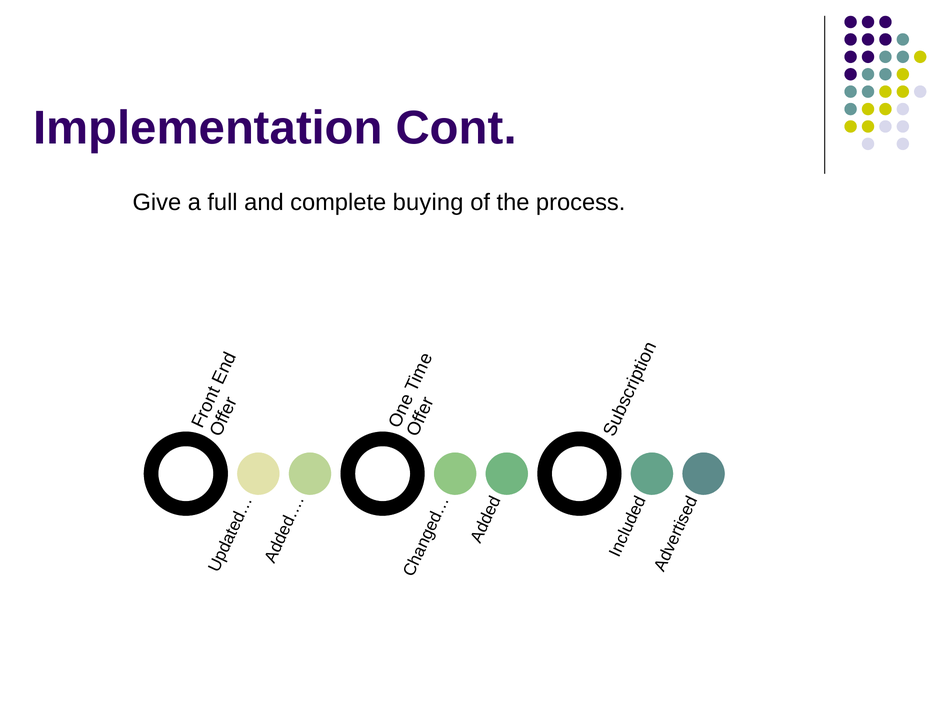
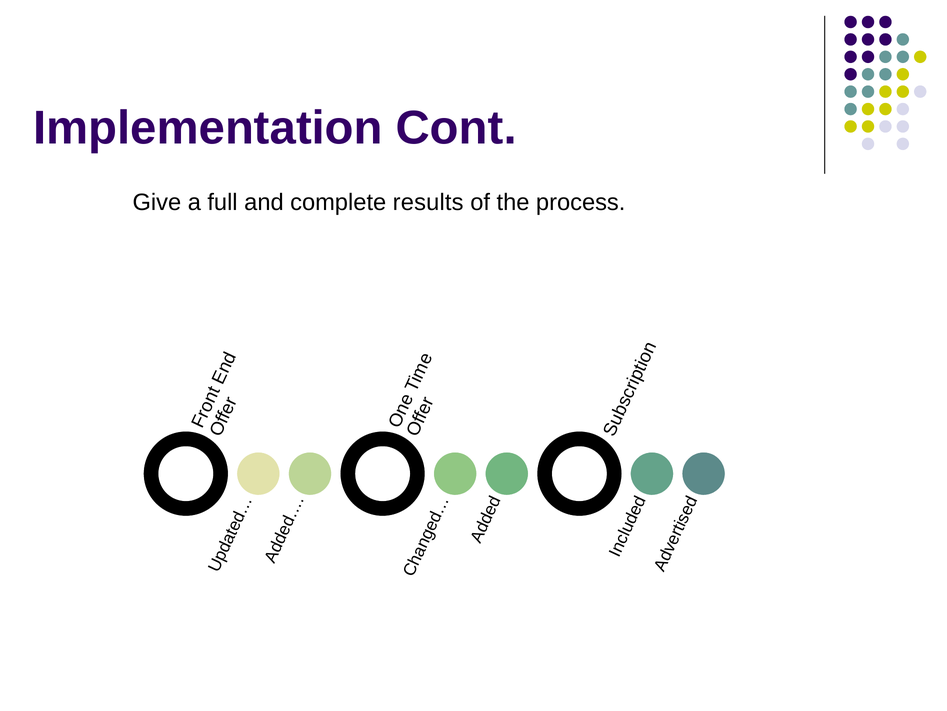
buying: buying -> results (428, 202)
